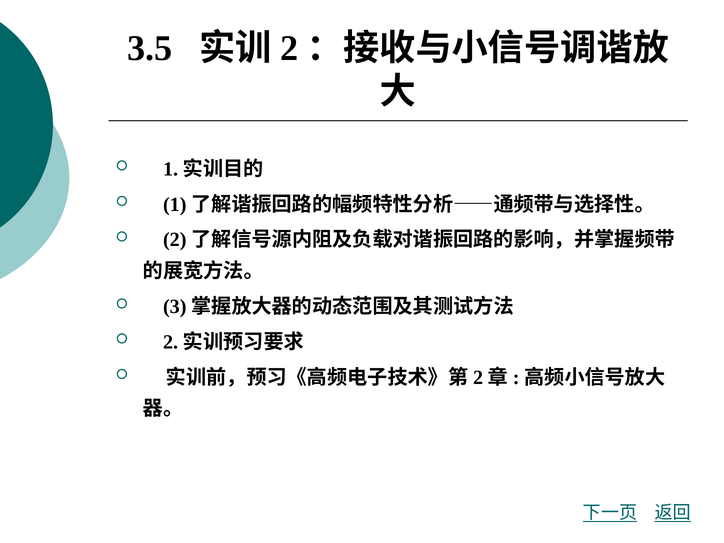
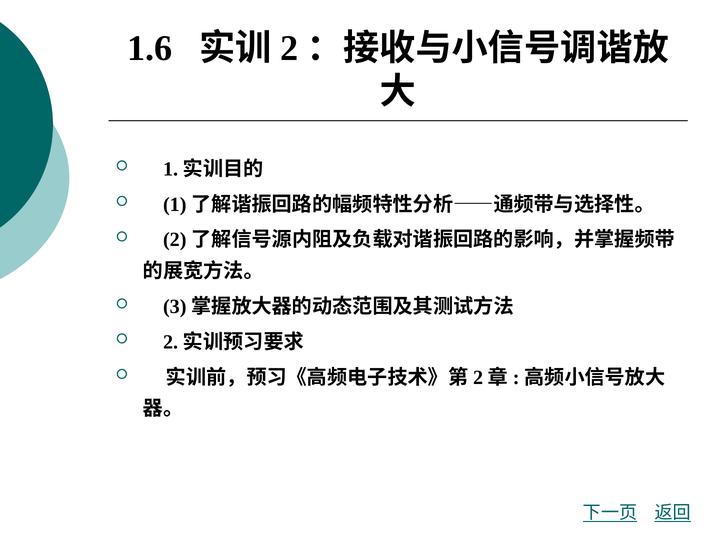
3.5: 3.5 -> 1.6 (150, 48)
